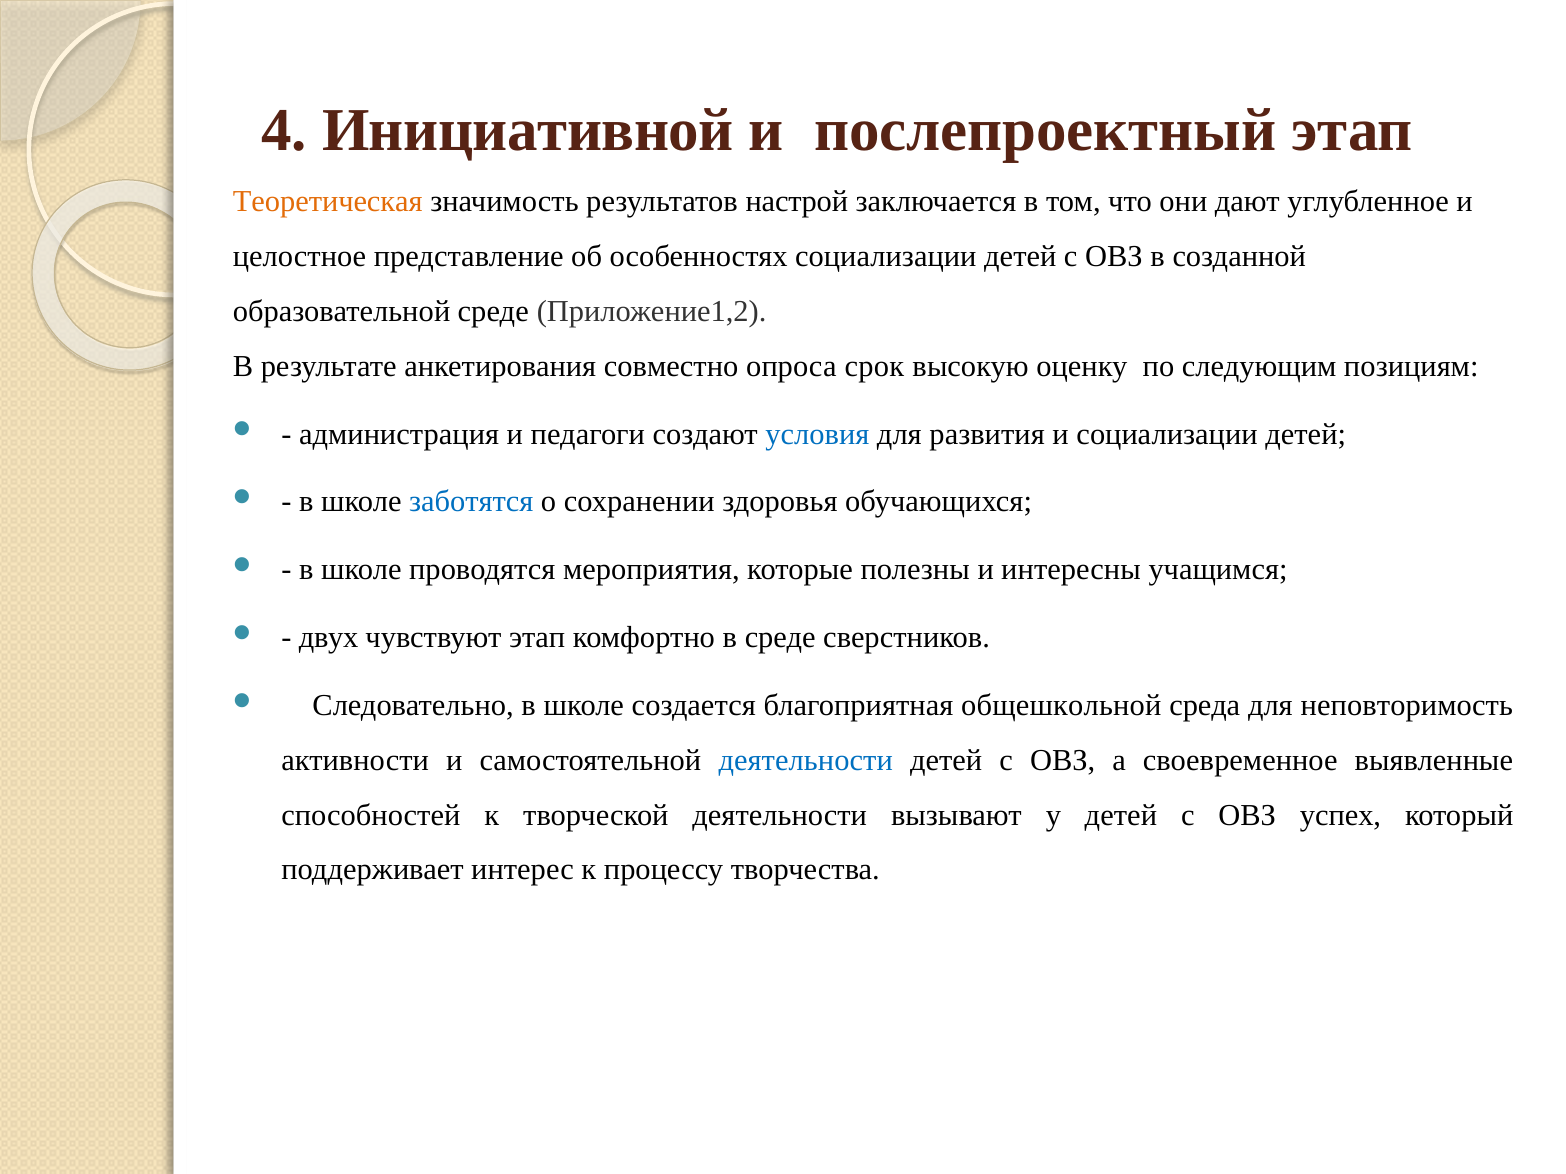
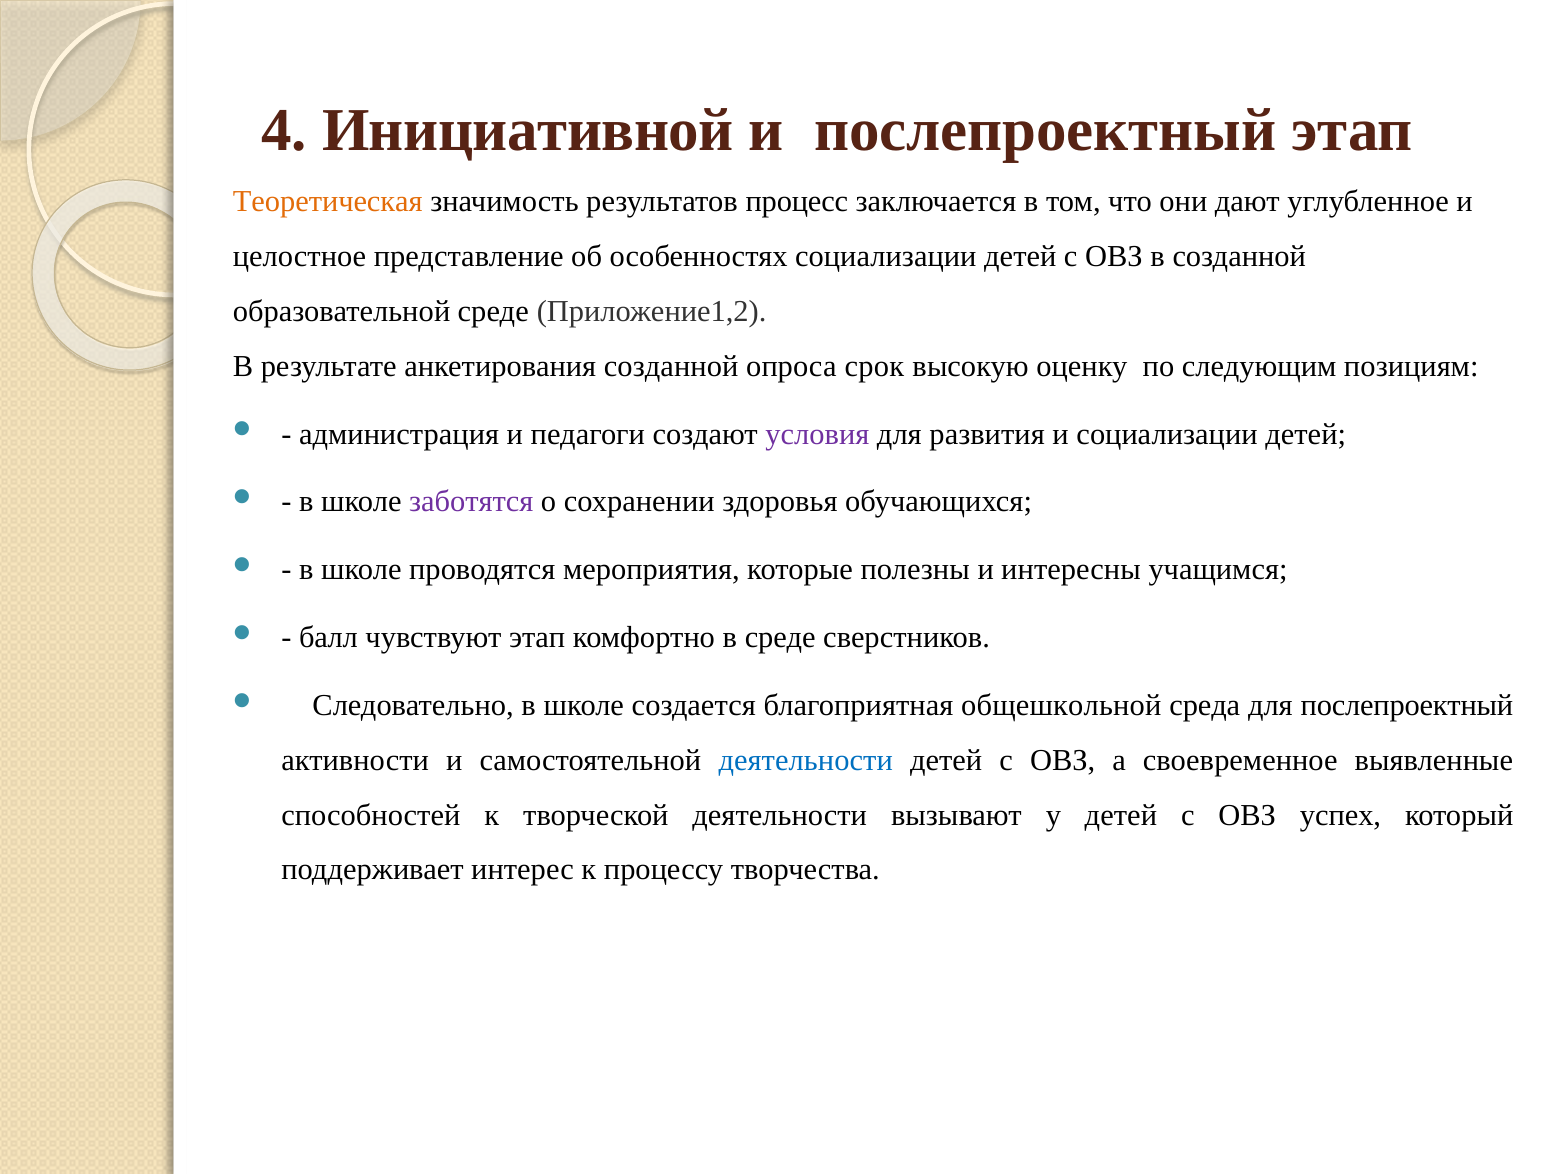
настрой: настрой -> процесс (797, 202)
анкетирования совместно: совместно -> созданной (671, 366)
условия colour: blue -> purple (817, 434)
заботятся colour: blue -> purple (471, 502)
двух: двух -> балл (329, 638)
для неповторимость: неповторимость -> послепроектный (1407, 706)
